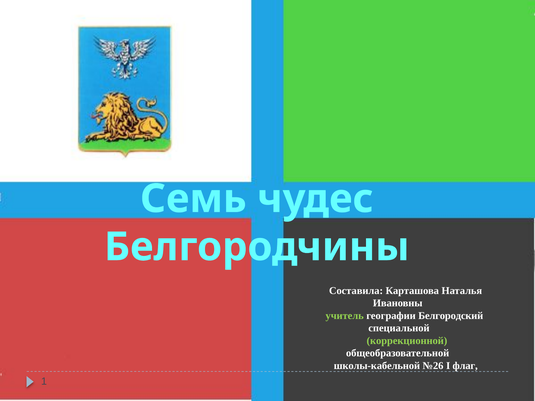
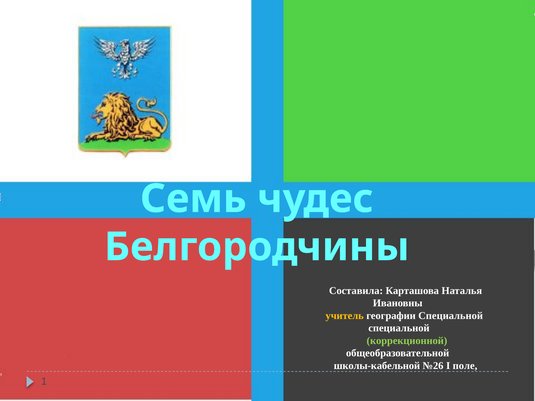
учитель colour: light green -> yellow (345, 316)
географии Белгородский: Белгородский -> Специальной (451, 316)
флаг: флаг -> поле (465, 366)
